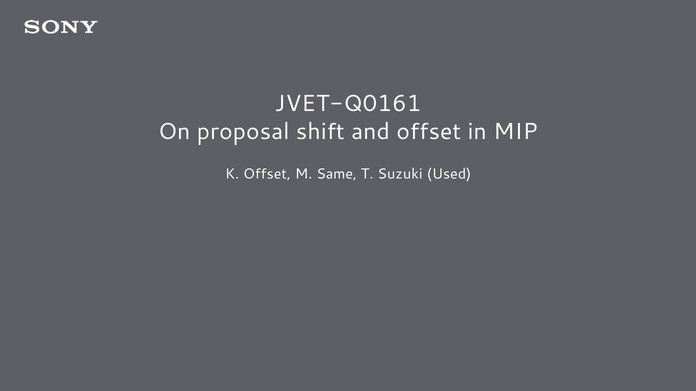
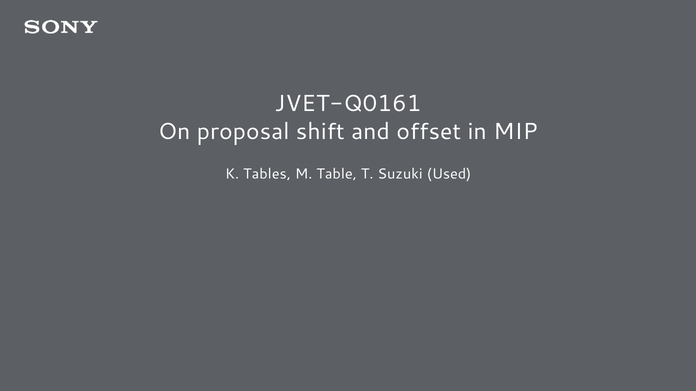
K Offset: Offset -> Tables (267, 174)
Same: Same -> Table (337, 174)
